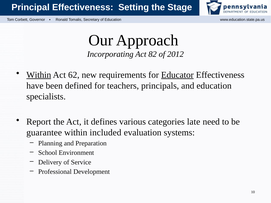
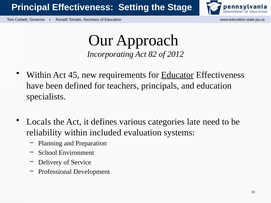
Within underline: present -> none (39, 75)
62: 62 -> 45 (74, 75)
Report: Report -> Locals (39, 122)
guarantee: guarantee -> reliability (44, 133)
